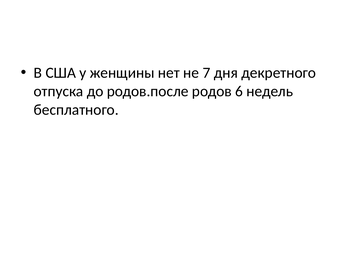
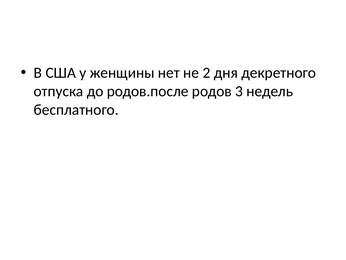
7: 7 -> 2 (206, 73)
6: 6 -> 3 (239, 91)
